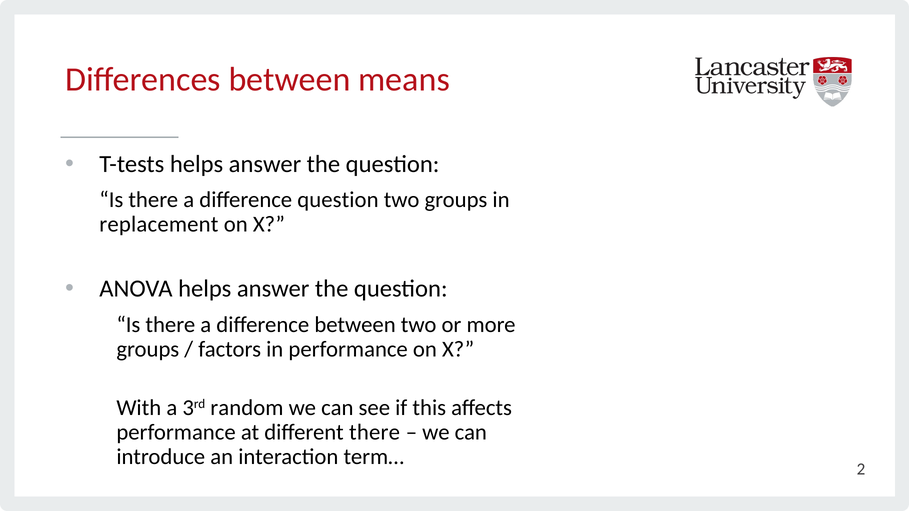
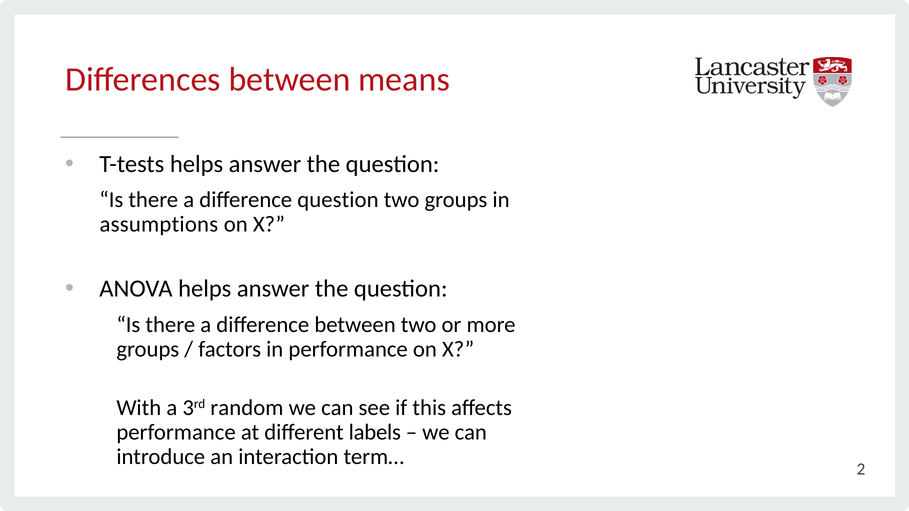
replacement: replacement -> assumptions (159, 225)
different there: there -> labels (375, 432)
